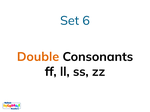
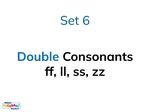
Double colour: orange -> blue (38, 57)
